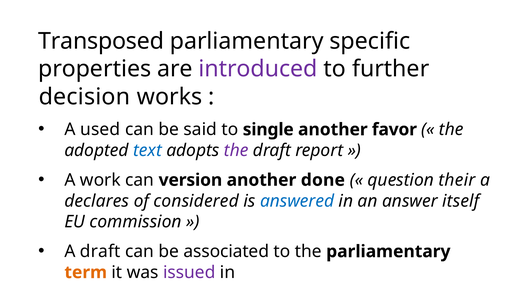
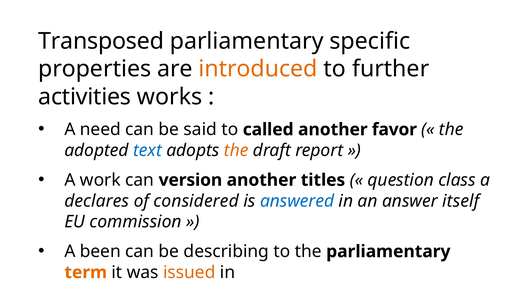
introduced colour: purple -> orange (258, 69)
decision: decision -> activities (85, 97)
used: used -> need (100, 129)
single: single -> called (268, 129)
the colour: purple -> orange (236, 150)
done: done -> titles (323, 180)
their: their -> class (457, 180)
A draft: draft -> been (100, 251)
associated: associated -> describing (226, 251)
issued colour: purple -> orange (189, 272)
